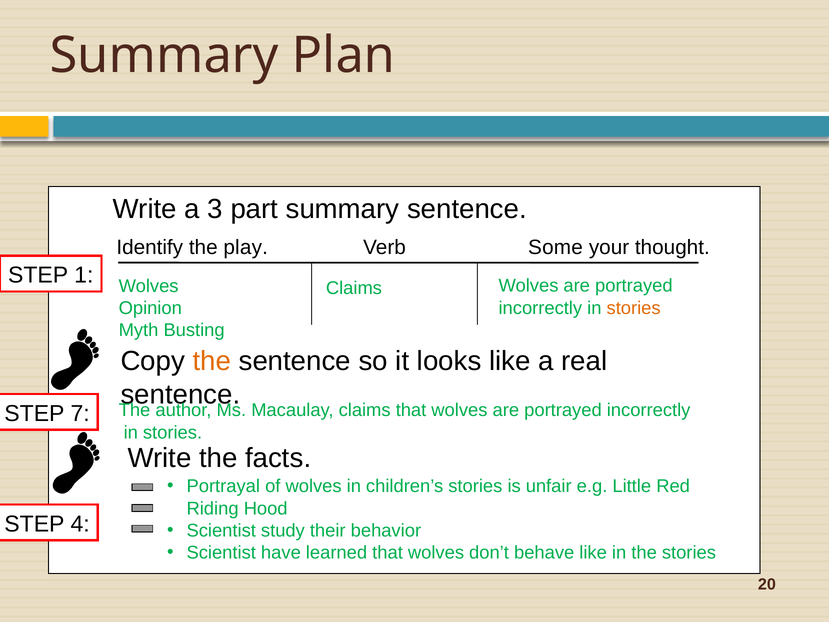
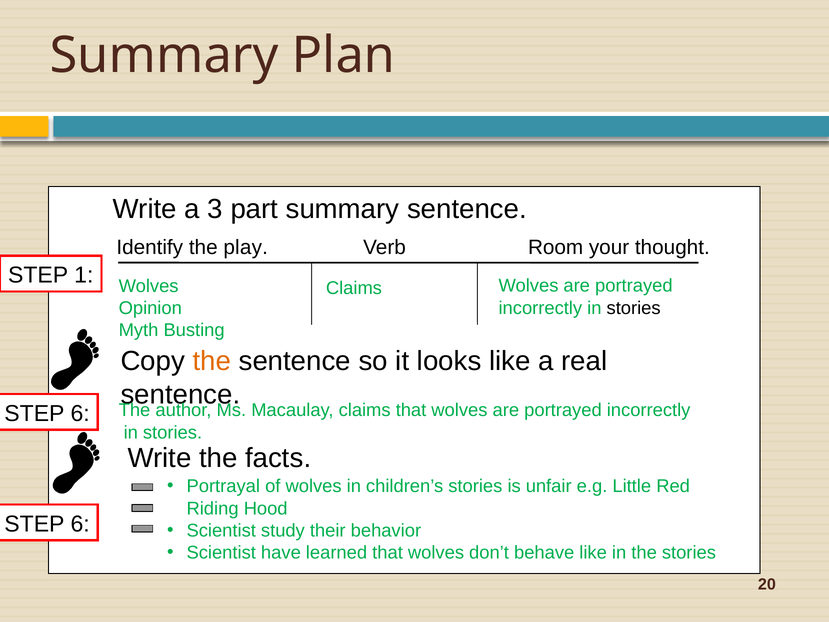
Some: Some -> Room (556, 247)
stories colour: orange -> black (634, 308)
7: 7 -> 6 (80, 413)
4: 4 -> 6 (80, 524)
